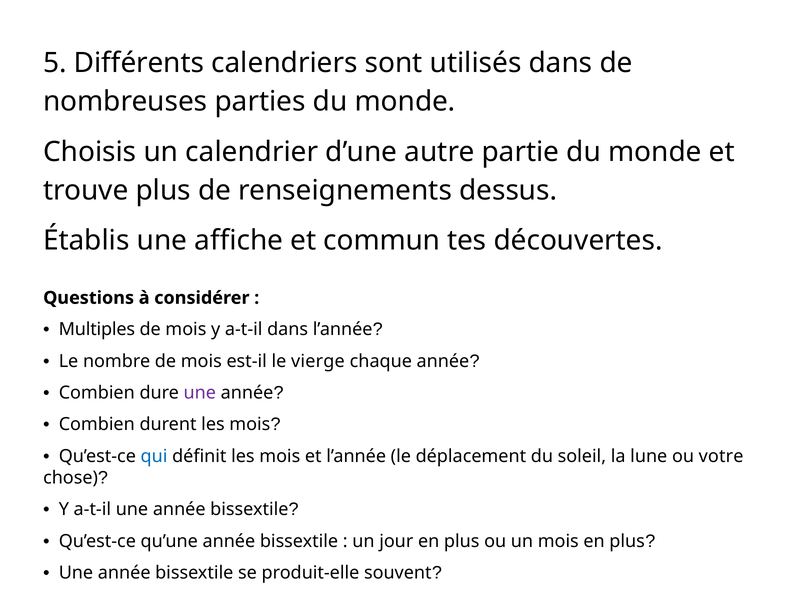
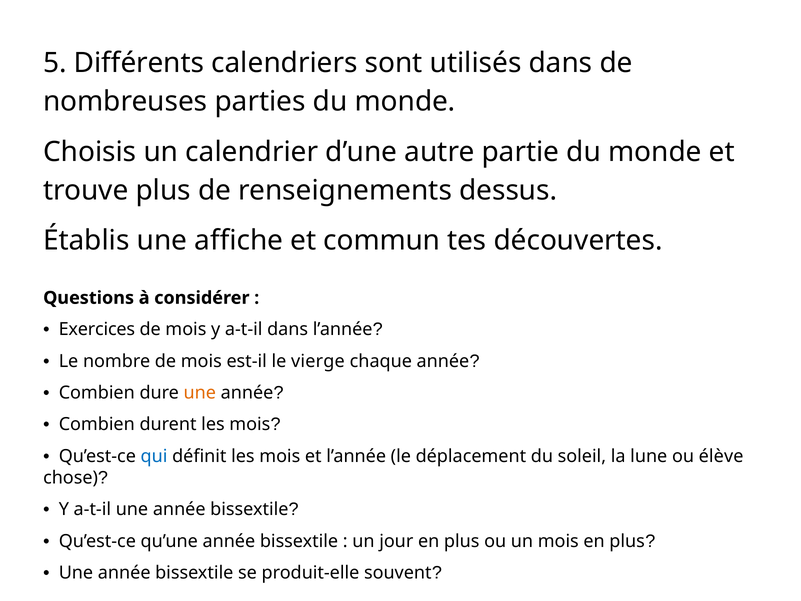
Multiples: Multiples -> Exercices (97, 329)
une colour: purple -> orange (200, 393)
votre: votre -> élève (721, 456)
